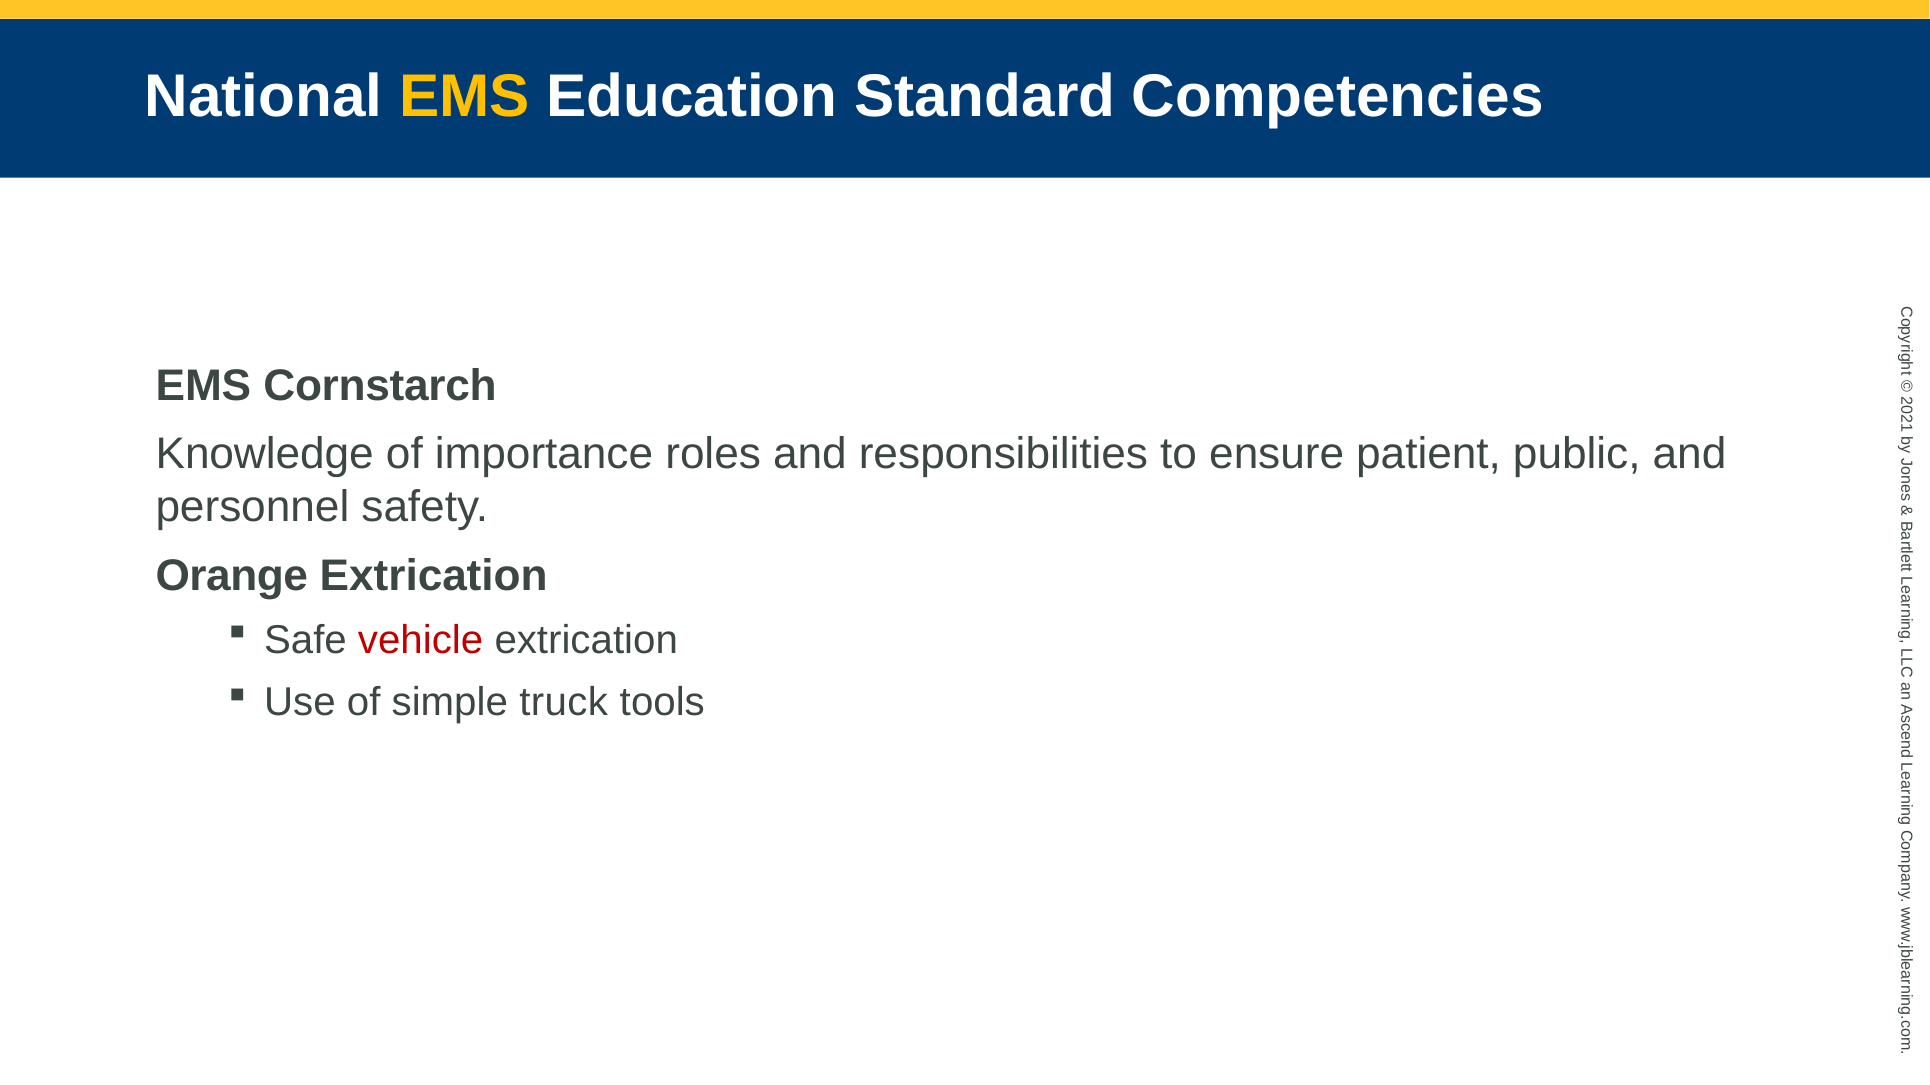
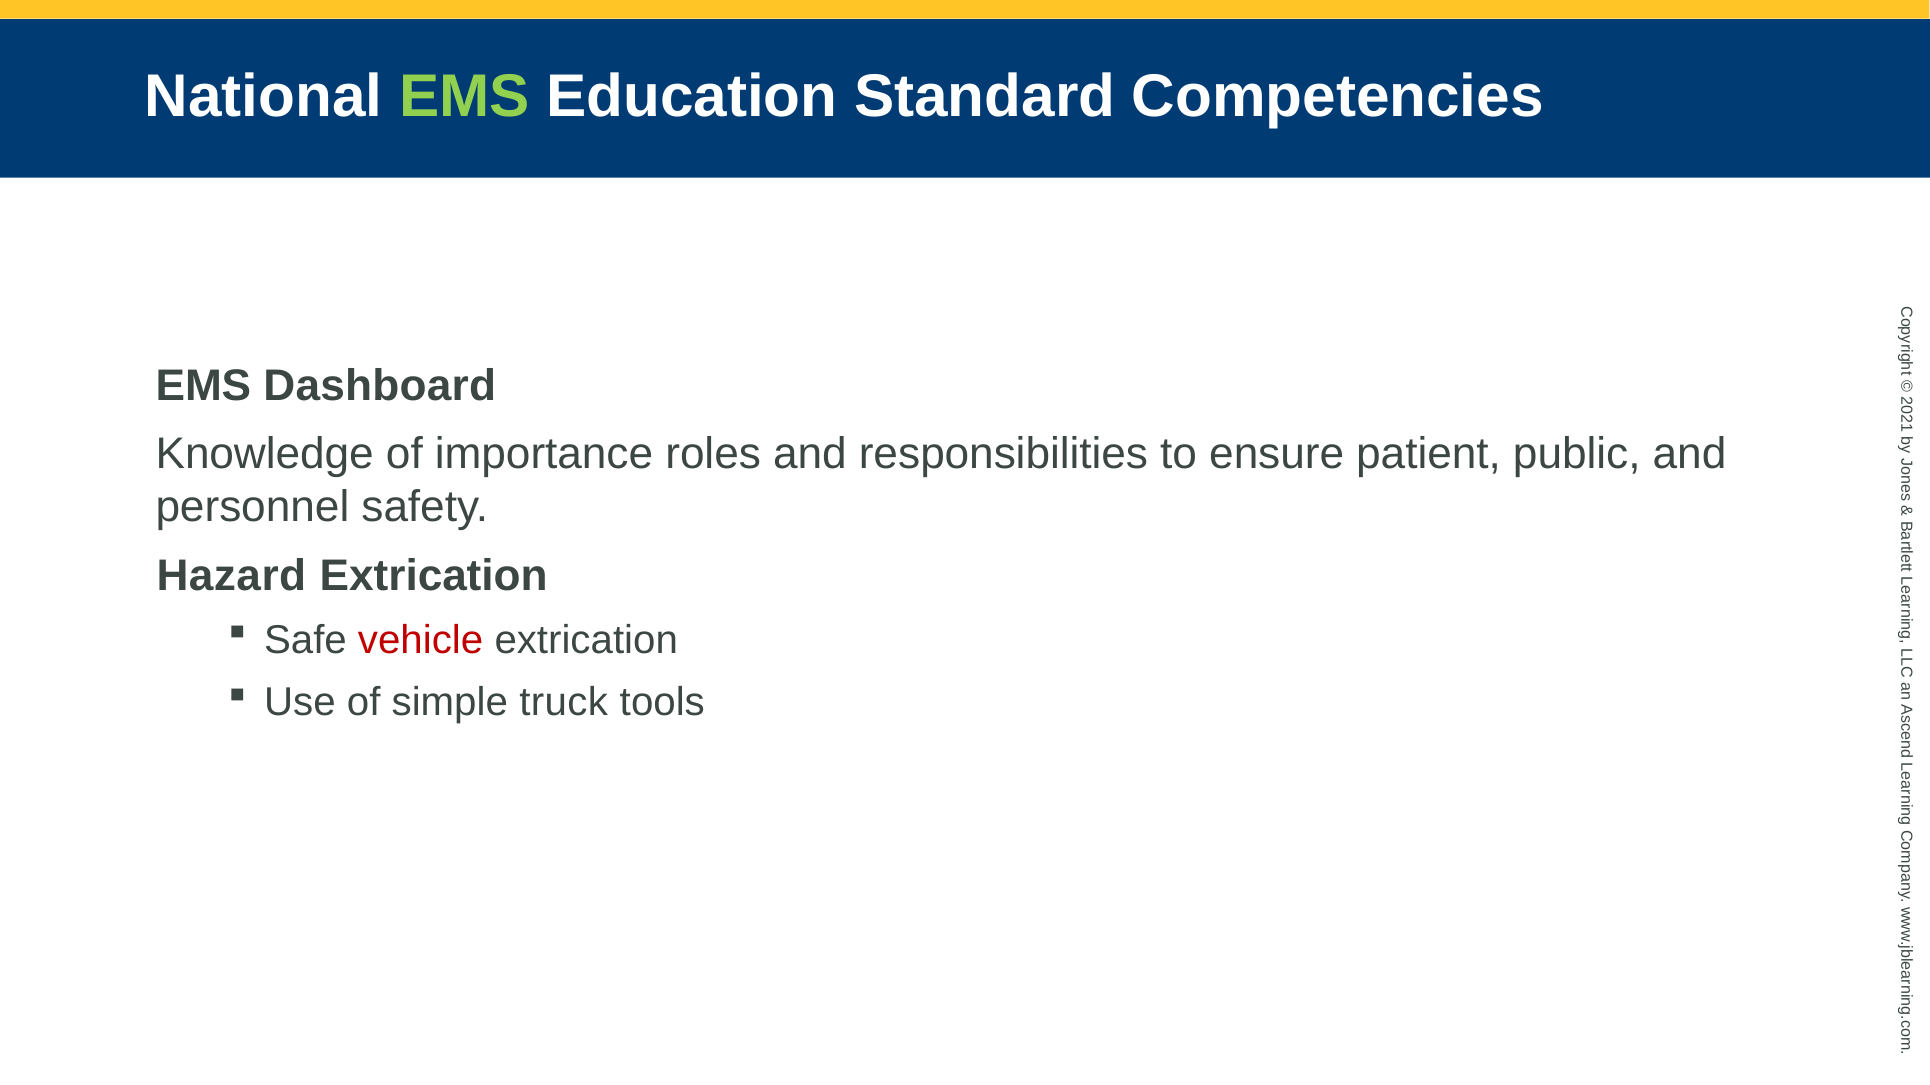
EMS colour: yellow -> light green (464, 97)
Cornstarch: Cornstarch -> Dashboard (380, 386)
Orange: Orange -> Hazard (231, 576)
